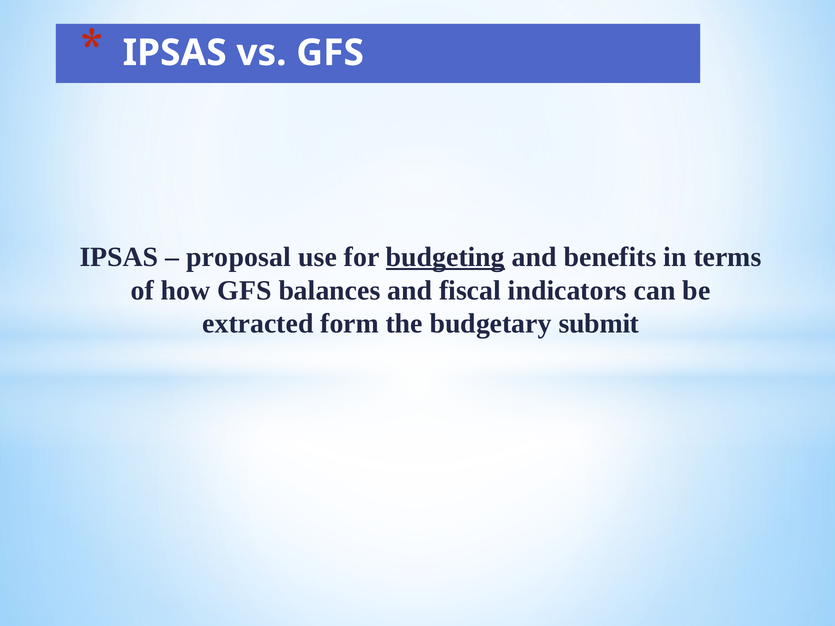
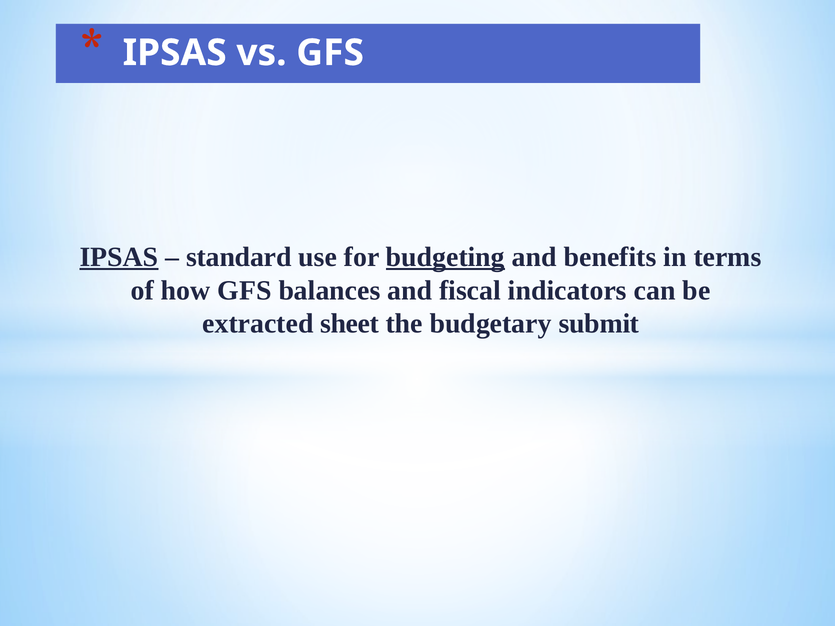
IPSAS underline: none -> present (119, 257)
proposal: proposal -> standard (239, 257)
form: form -> sheet (350, 324)
